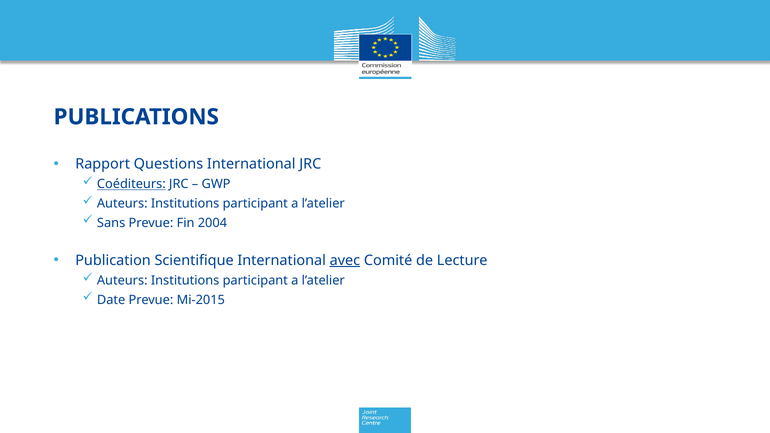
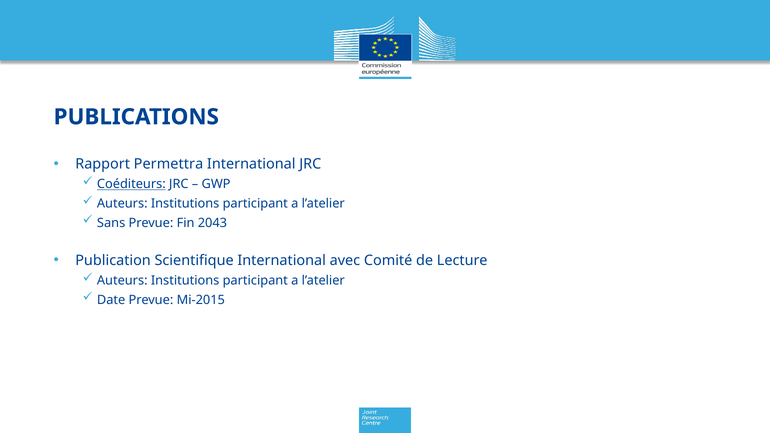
Questions: Questions -> Permettra (168, 164)
2004: 2004 -> 2043 (212, 223)
avec underline: present -> none (345, 260)
